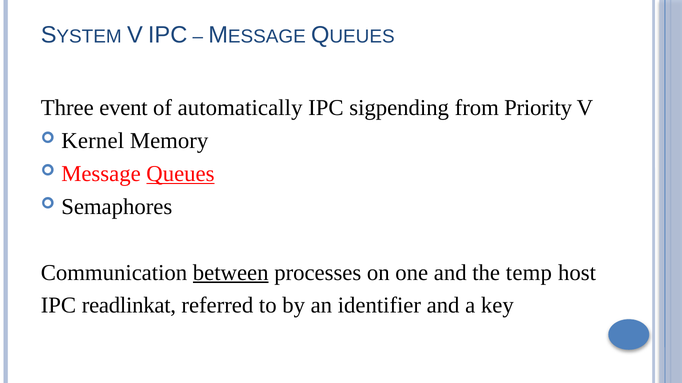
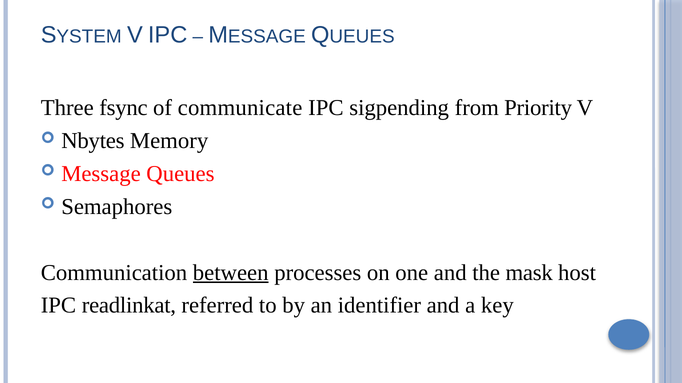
event: event -> fsync (123, 108)
automatically: automatically -> communicate (240, 108)
Kernel: Kernel -> Nbytes (93, 141)
Queues underline: present -> none (180, 174)
temp: temp -> mask (529, 273)
